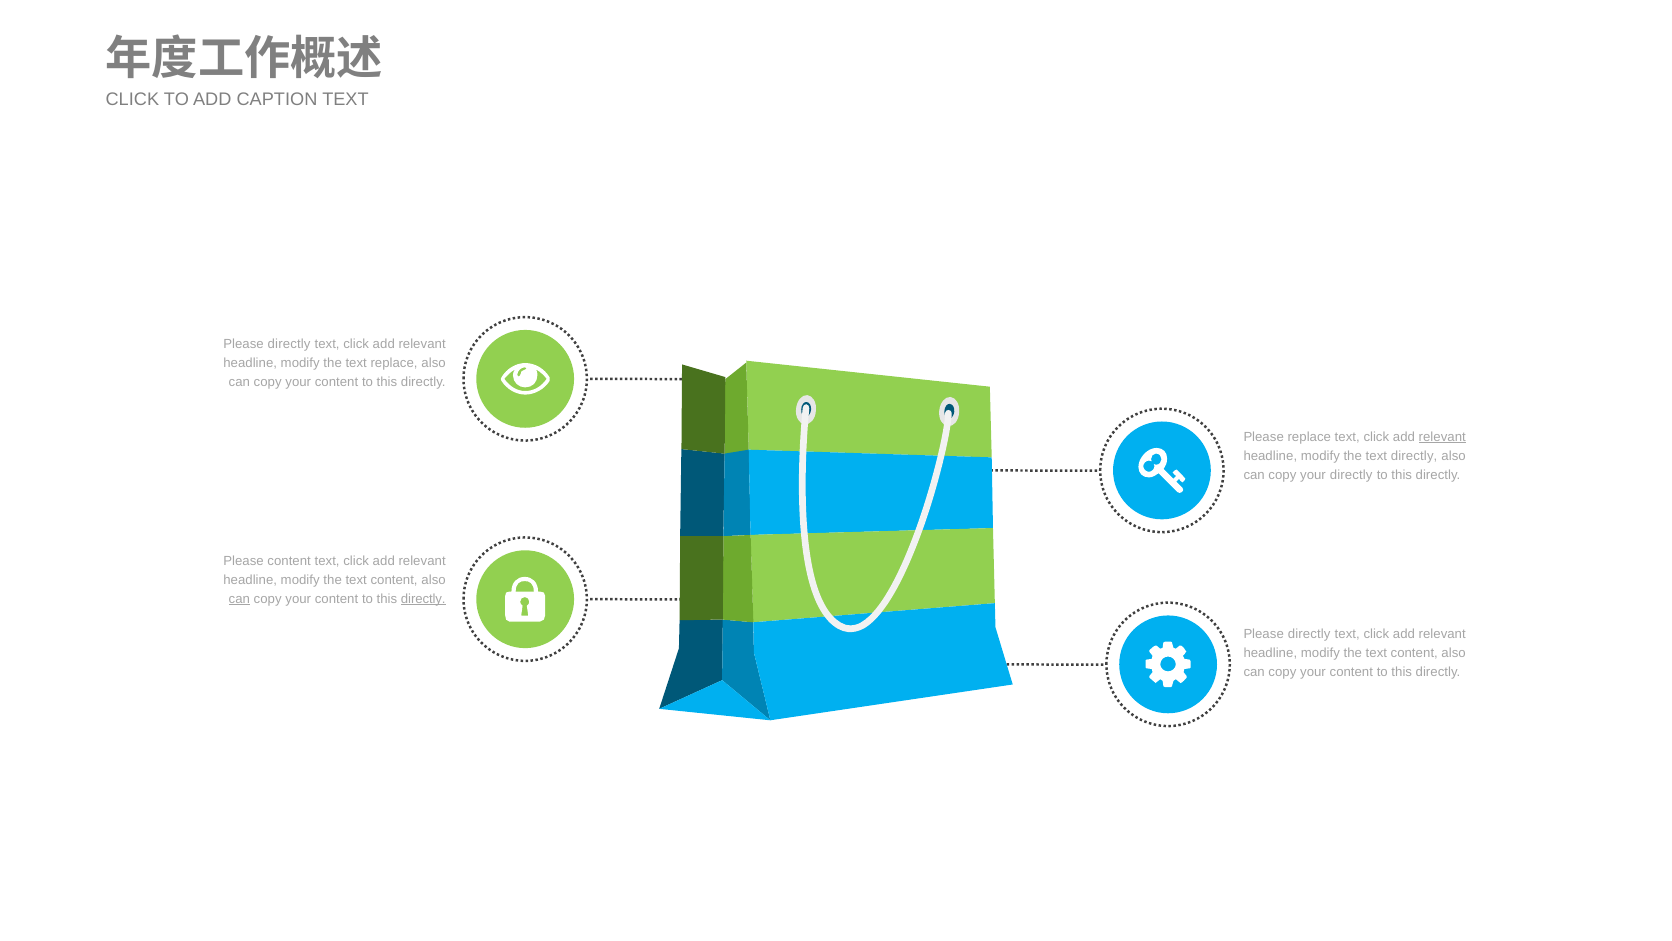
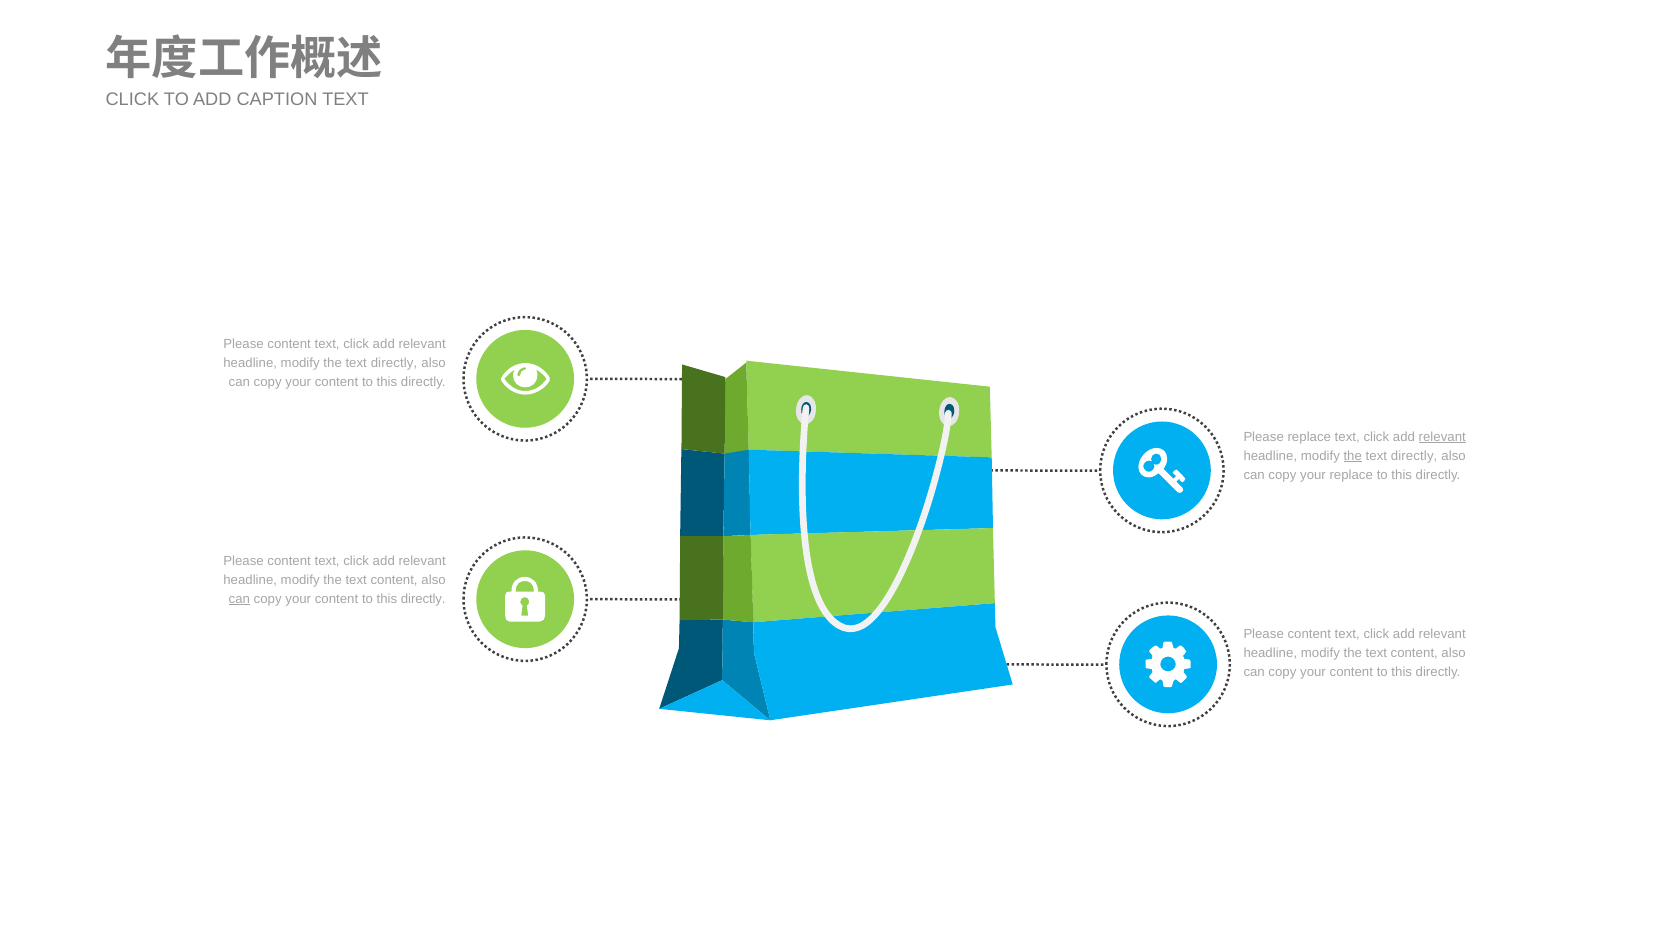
directly: directly -> content (289, 344)
replace: replace -> directly (394, 363)
the underline: none -> present (1353, 456)
your directly: directly -> replace (1351, 475)
directly underline: present -> none (423, 599)
directly: directly -> content (1309, 633)
